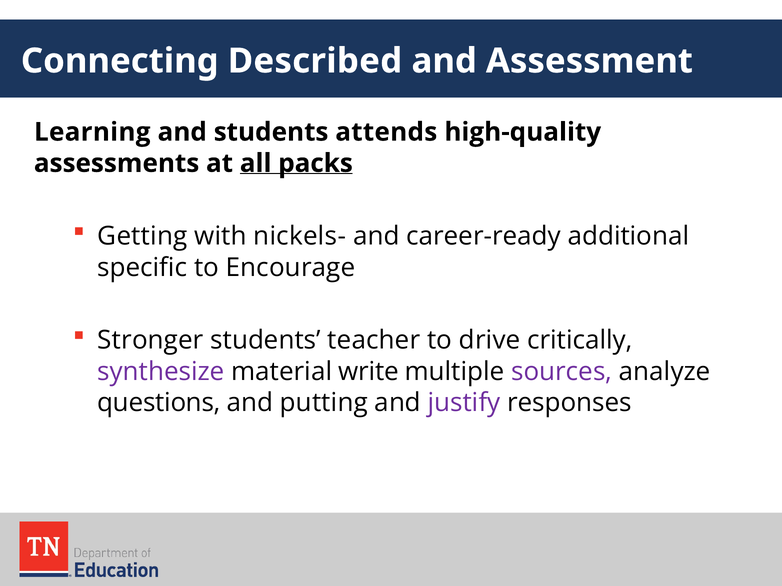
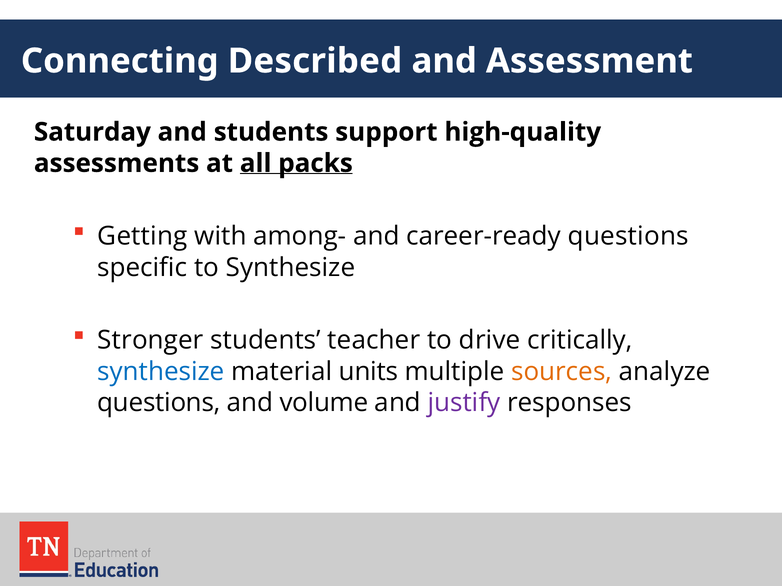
Learning: Learning -> Saturday (92, 132)
attends: attends -> support (386, 132)
nickels-: nickels- -> among- (300, 236)
career-ready additional: additional -> questions (628, 236)
to Encourage: Encourage -> Synthesize (291, 268)
synthesize colour: purple -> blue (161, 372)
write: write -> units (369, 372)
sources colour: purple -> orange (562, 372)
putting: putting -> volume (324, 403)
